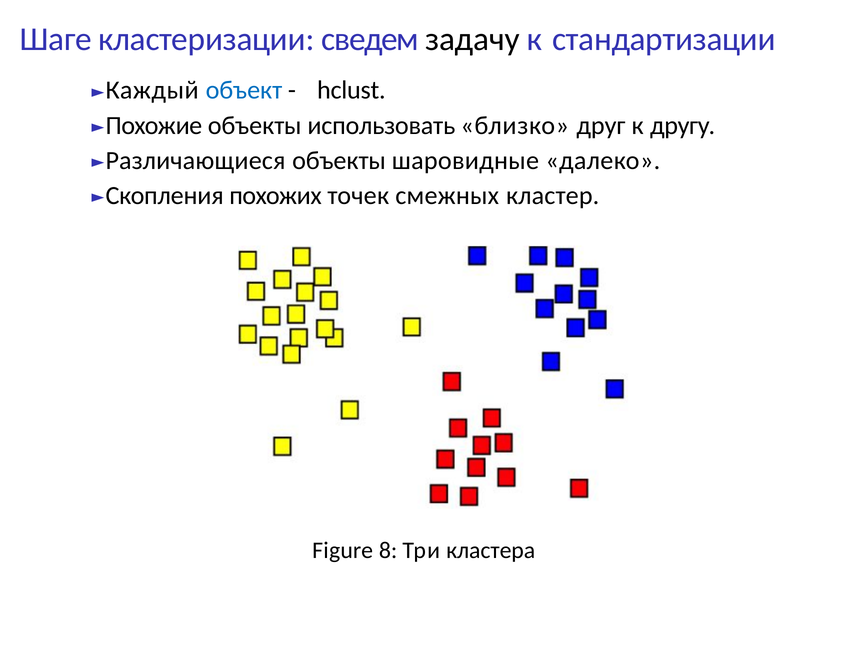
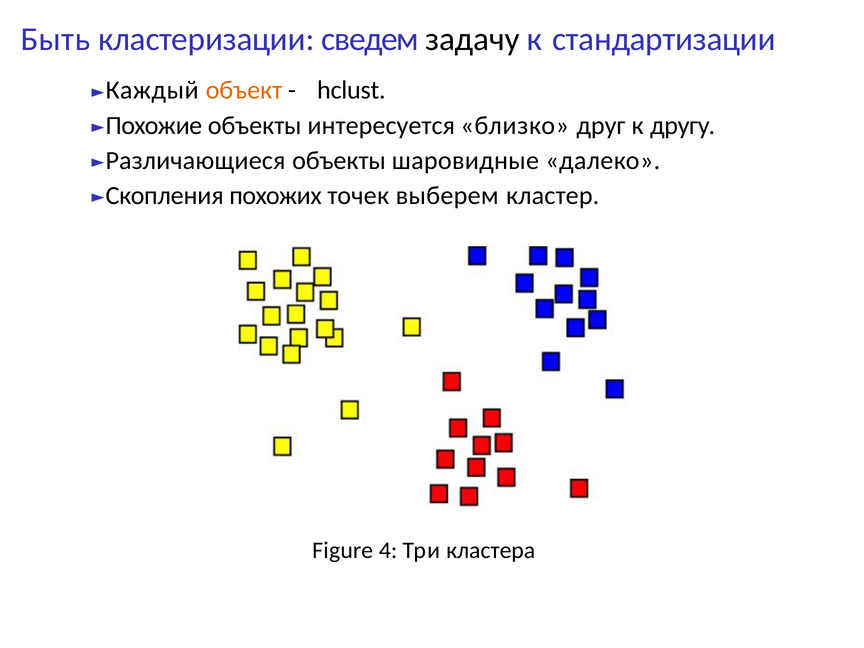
Шаге: Шаге -> Быть (55, 40)
объект colour: blue -> orange (244, 90)
использовать: использовать -> интересуется (381, 125)
смежных: смежных -> выберем (447, 196)
8: 8 -> 4 (388, 551)
